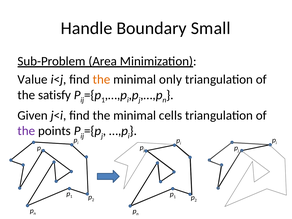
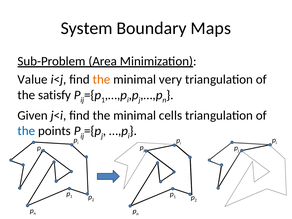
Handle: Handle -> System (87, 28)
Small: Small -> Maps (211, 28)
only: only -> very (171, 79)
the colour: purple -> blue (26, 131)
